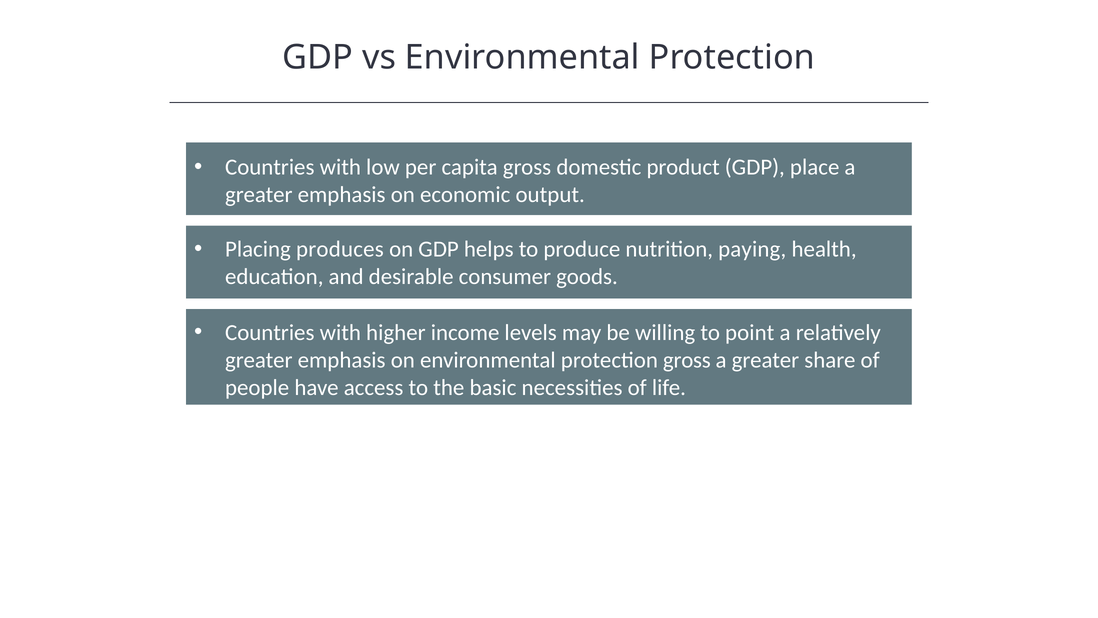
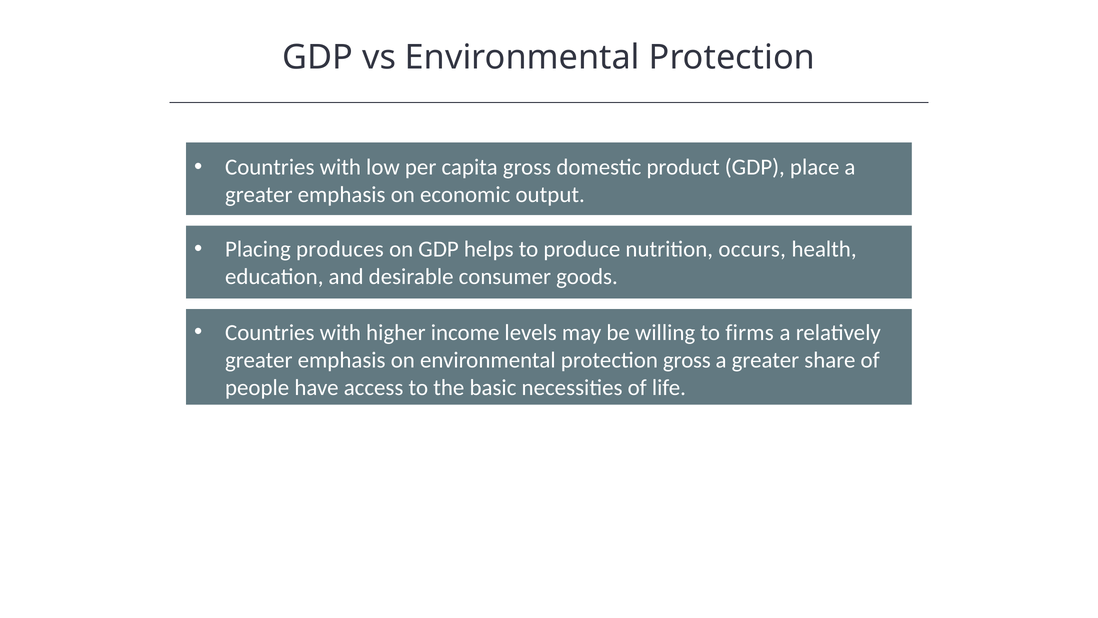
paying: paying -> occurs (752, 249)
point: point -> firms (750, 332)
